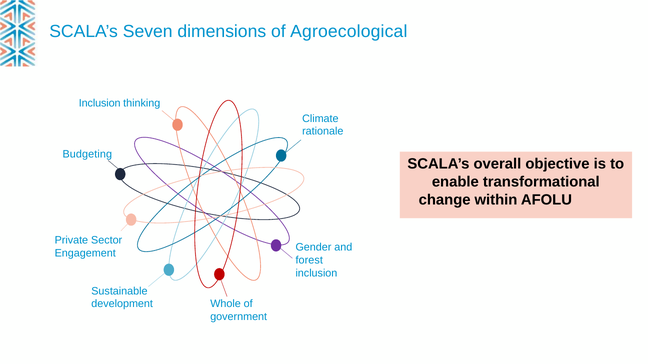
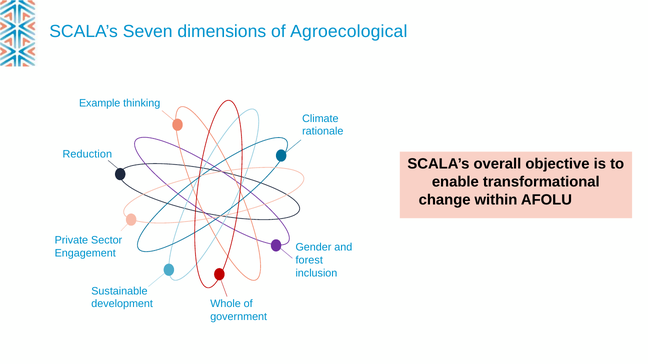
Inclusion: Inclusion -> Example (100, 103)
Budgeting: Budgeting -> Reduction (87, 154)
